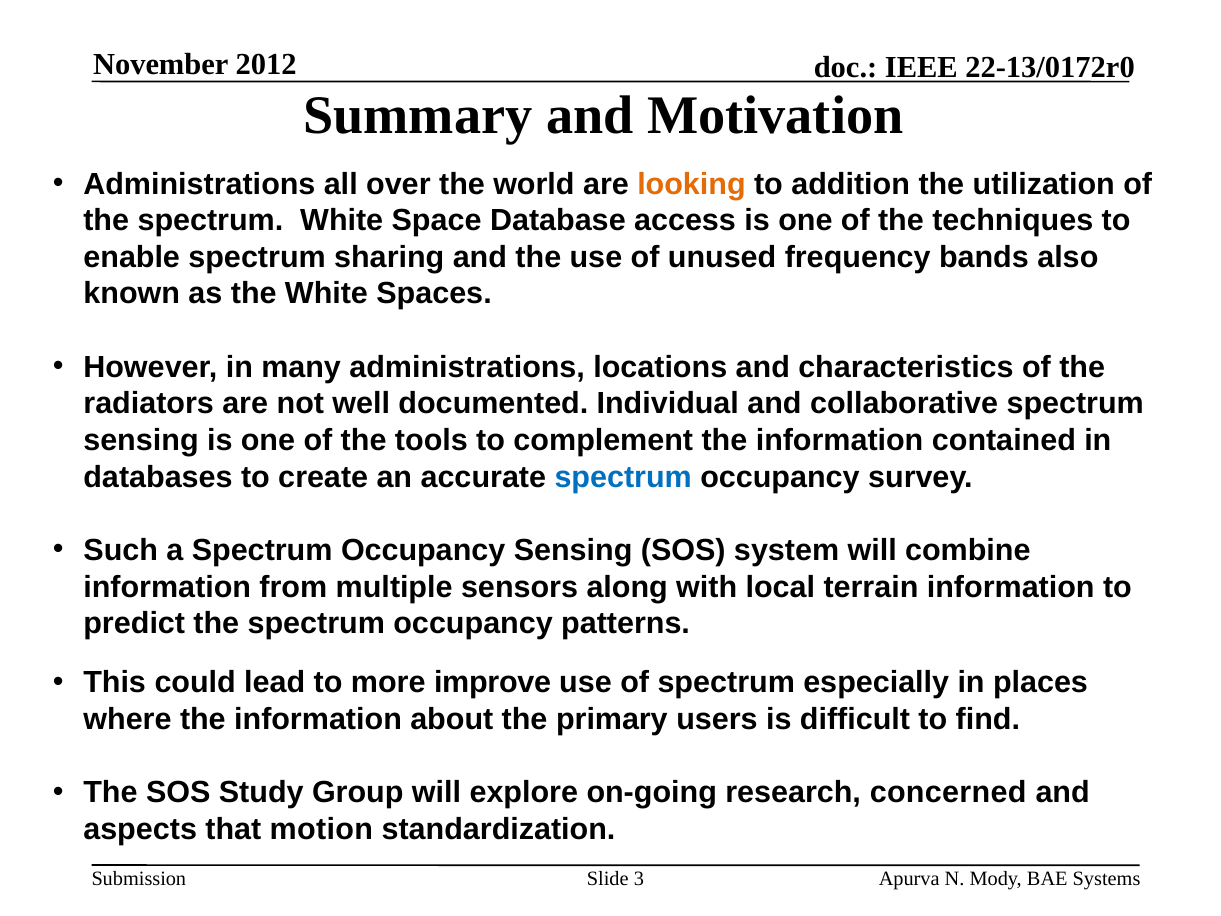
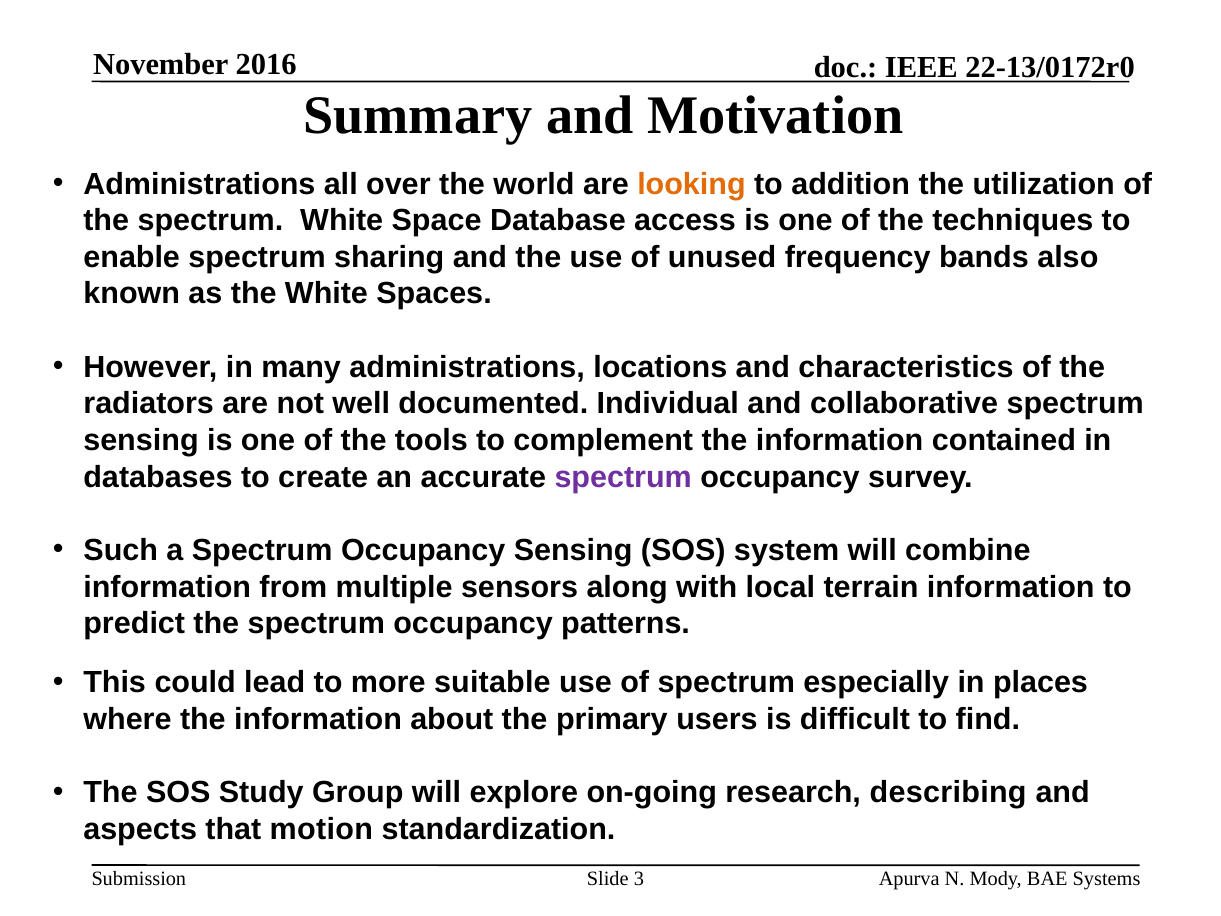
2012: 2012 -> 2016 (266, 65)
spectrum colour: blue -> purple (623, 477)
improve: improve -> suitable (492, 682)
concerned: concerned -> describing (948, 792)
